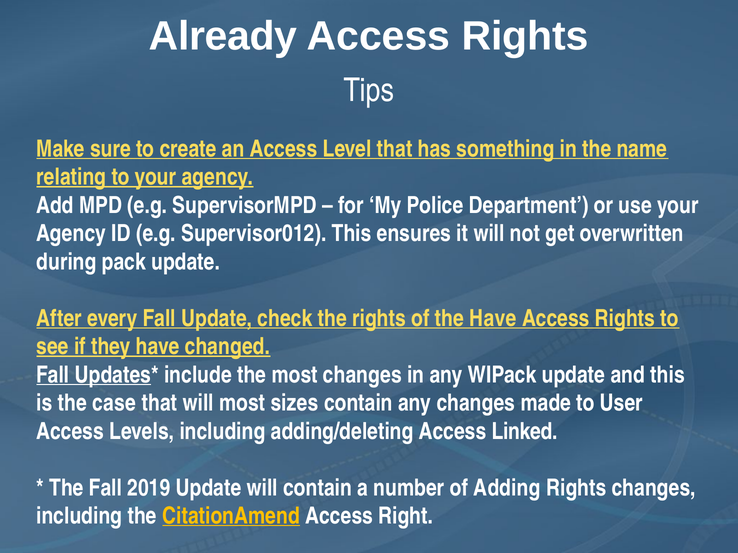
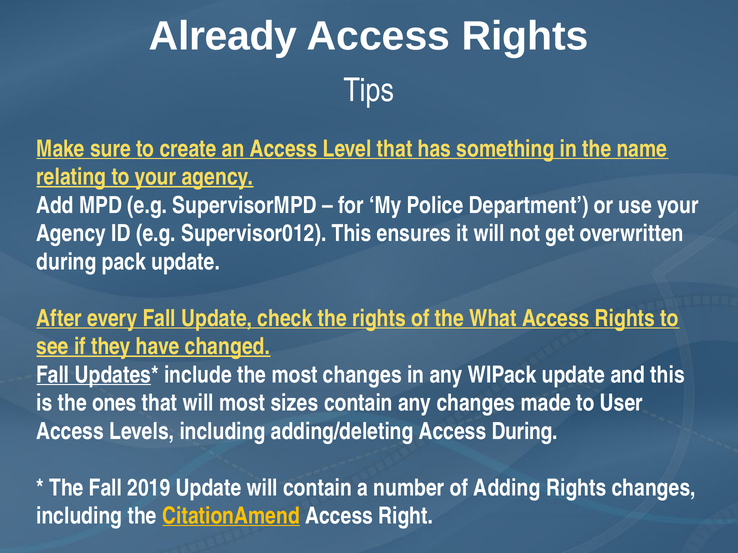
the Have: Have -> What (493, 319)
case: case -> ones (114, 403)
Access Linked: Linked -> During (525, 432)
